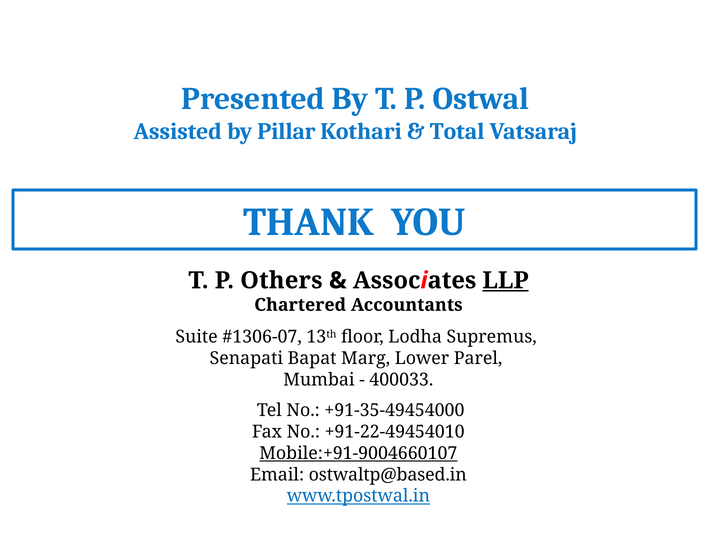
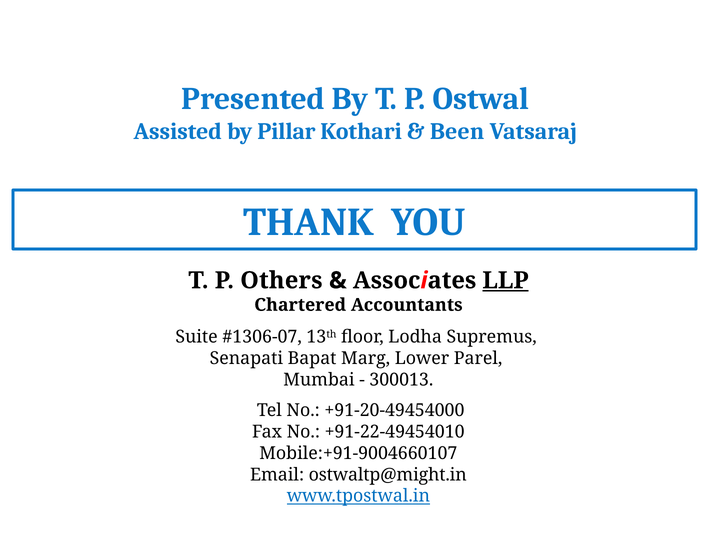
Total: Total -> Been (457, 131)
400033: 400033 -> 300013 (401, 379)
+91-35-49454000: +91-35-49454000 -> +91-20-49454000 (394, 410)
Mobile:+91-9004660107 underline: present -> none (358, 453)
ostwaltp@based.in: ostwaltp@based.in -> ostwaltp@might.in (388, 474)
